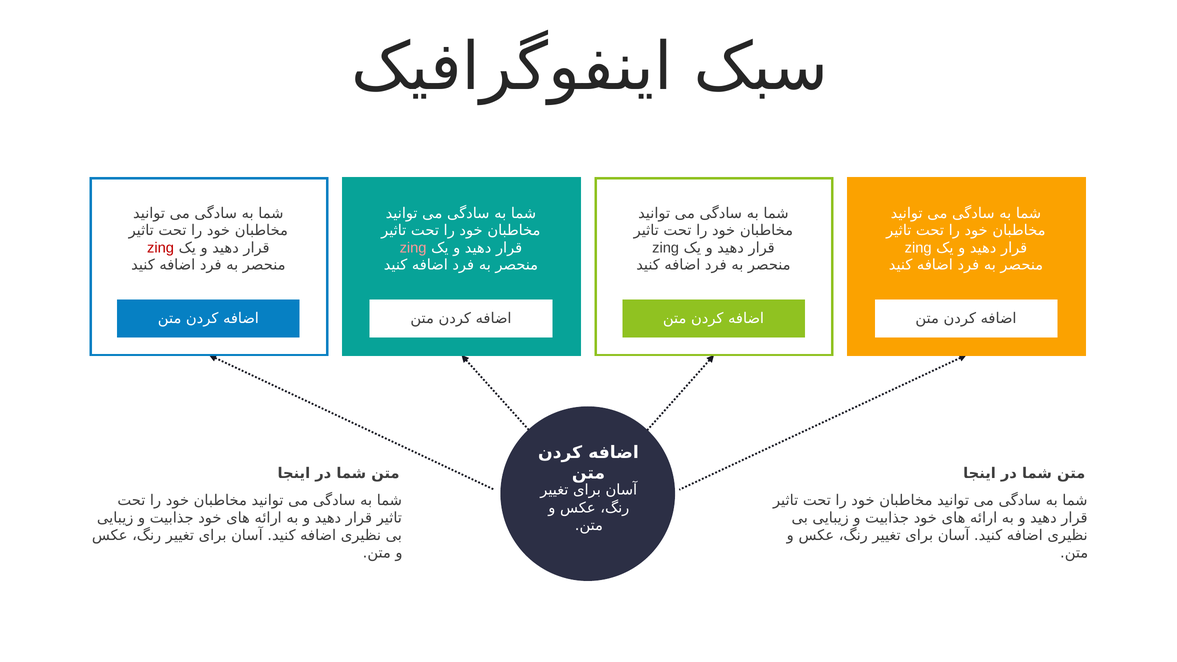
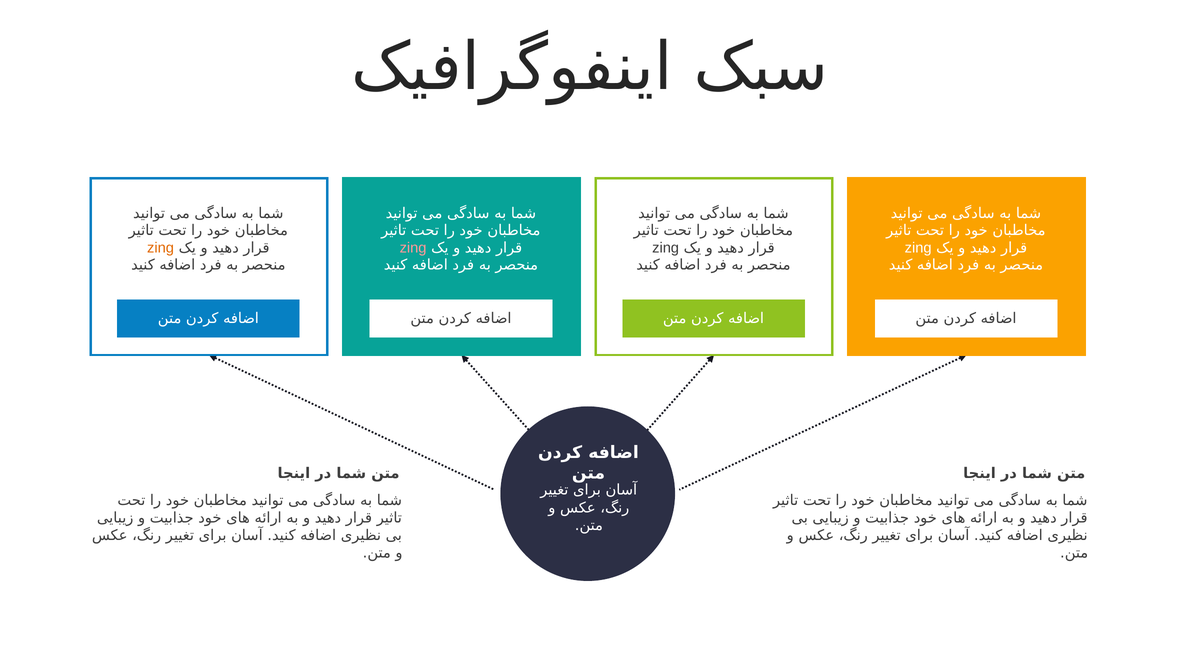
zing colour: red -> orange (161, 248)
